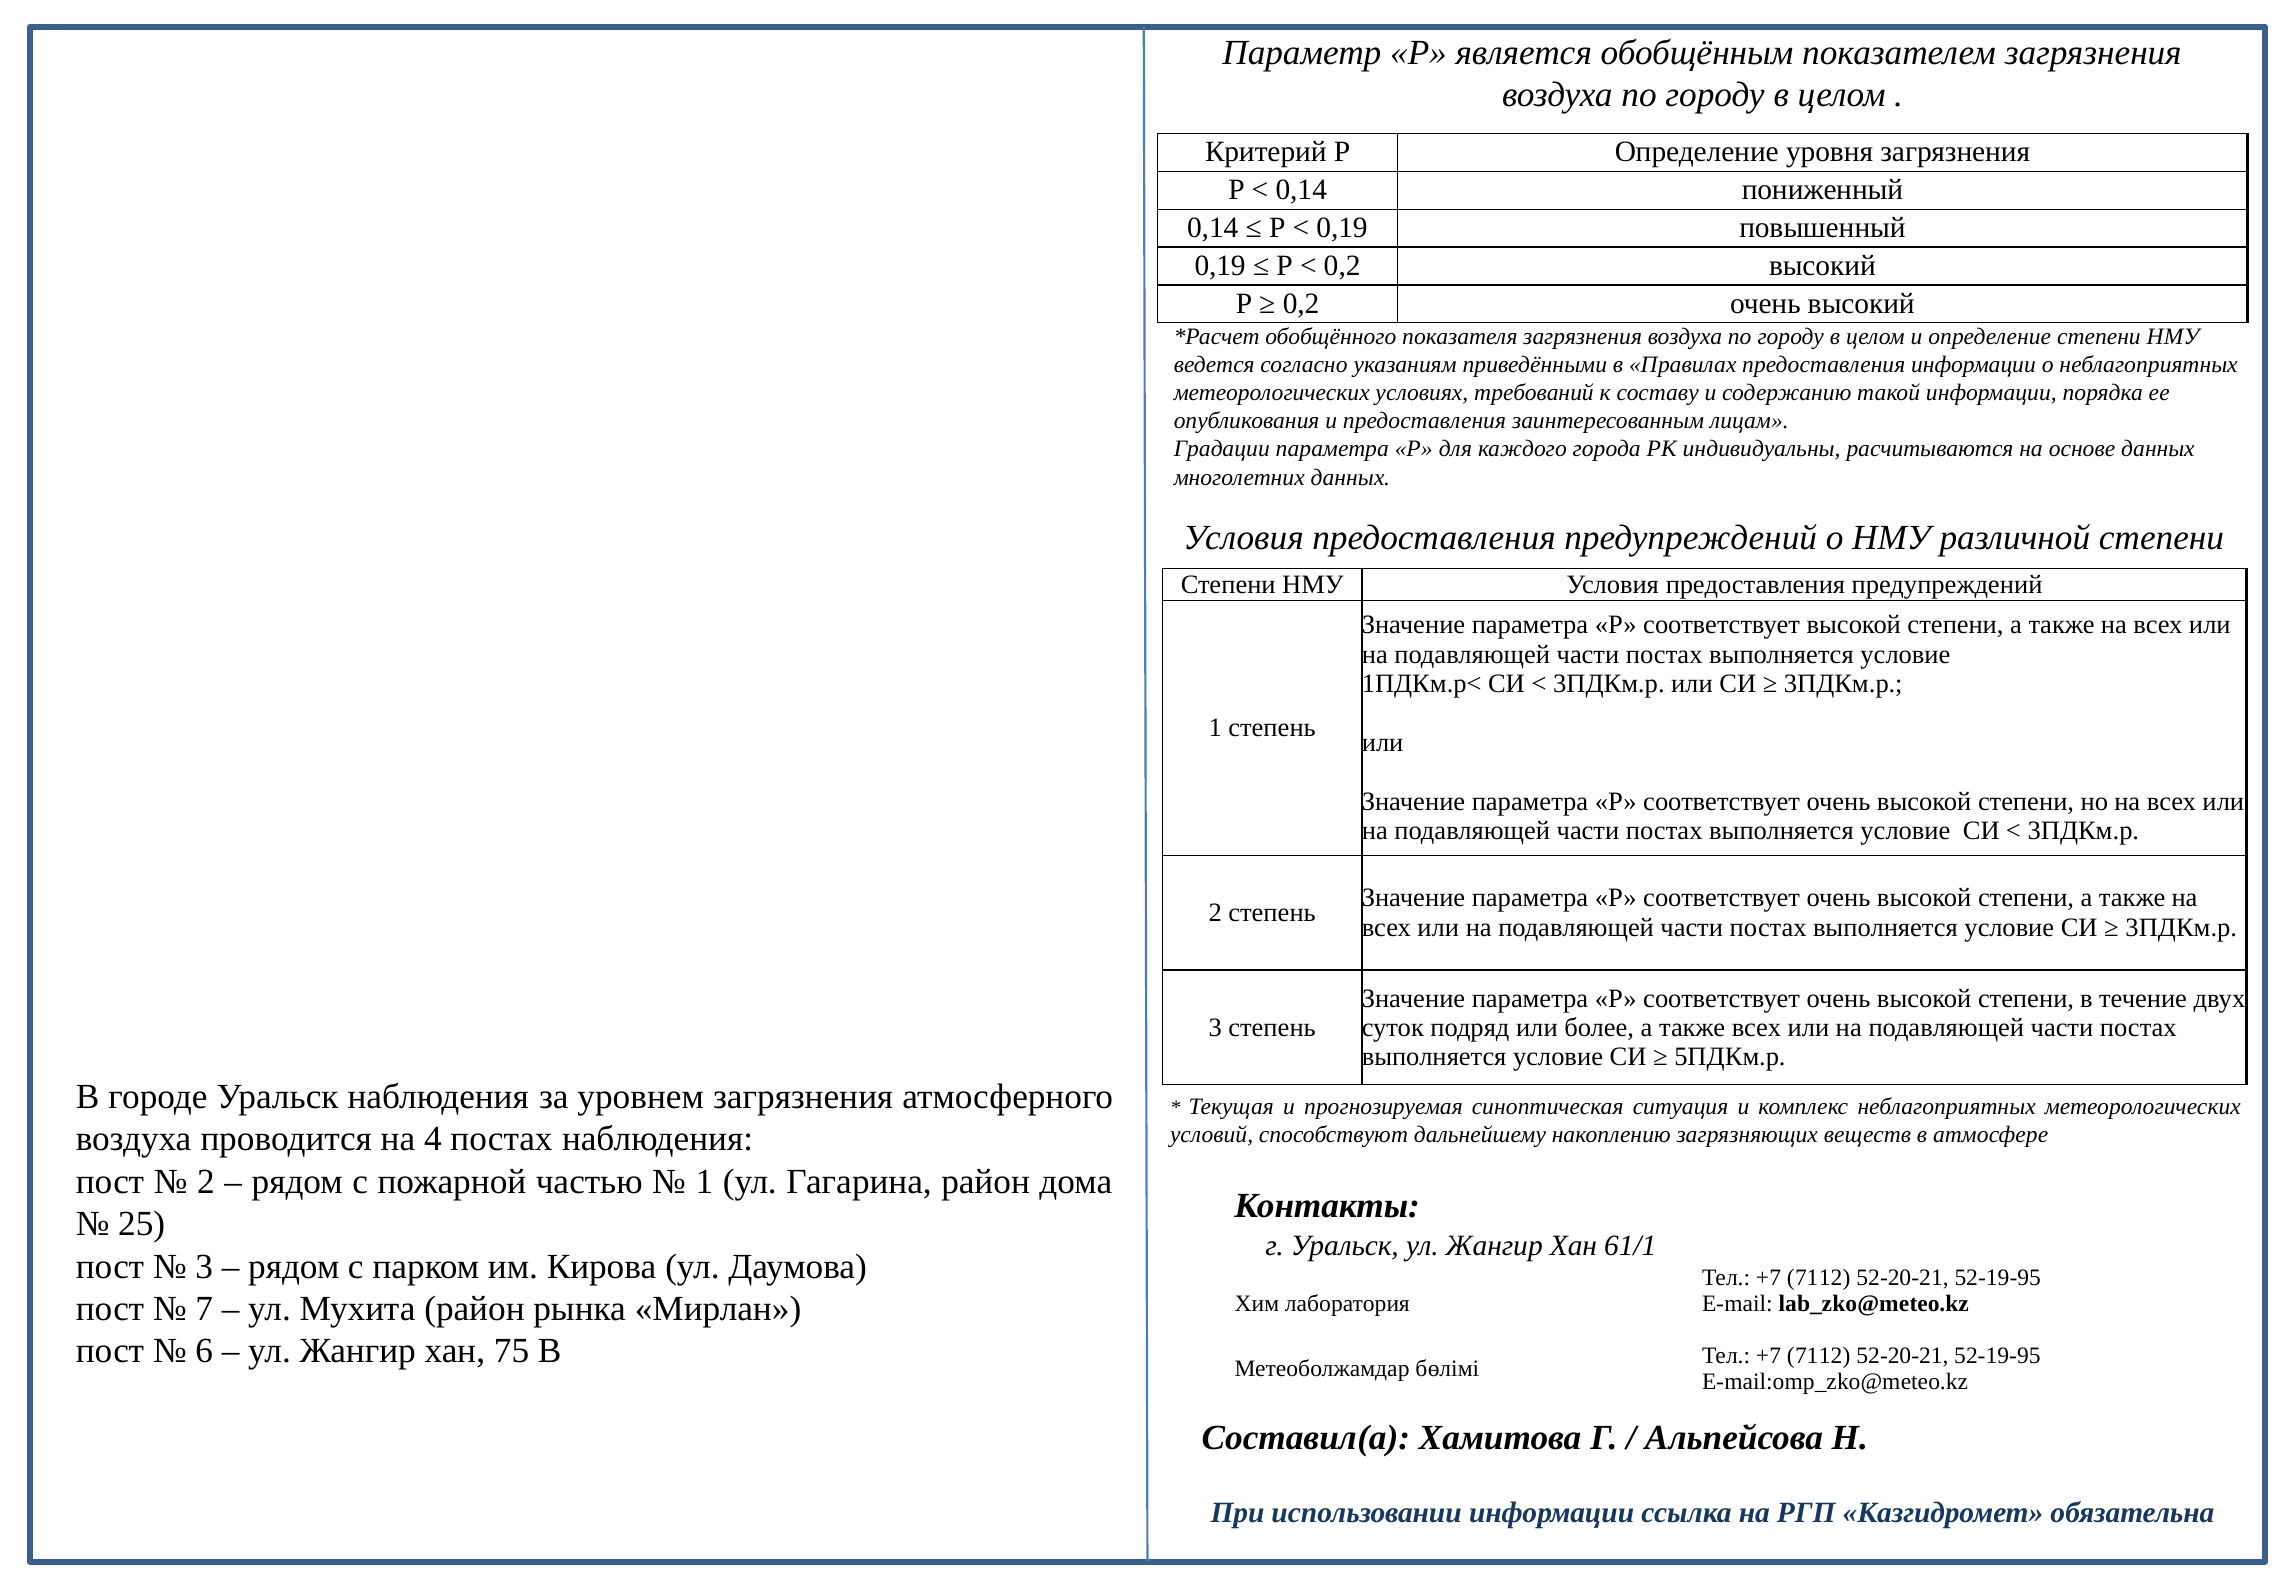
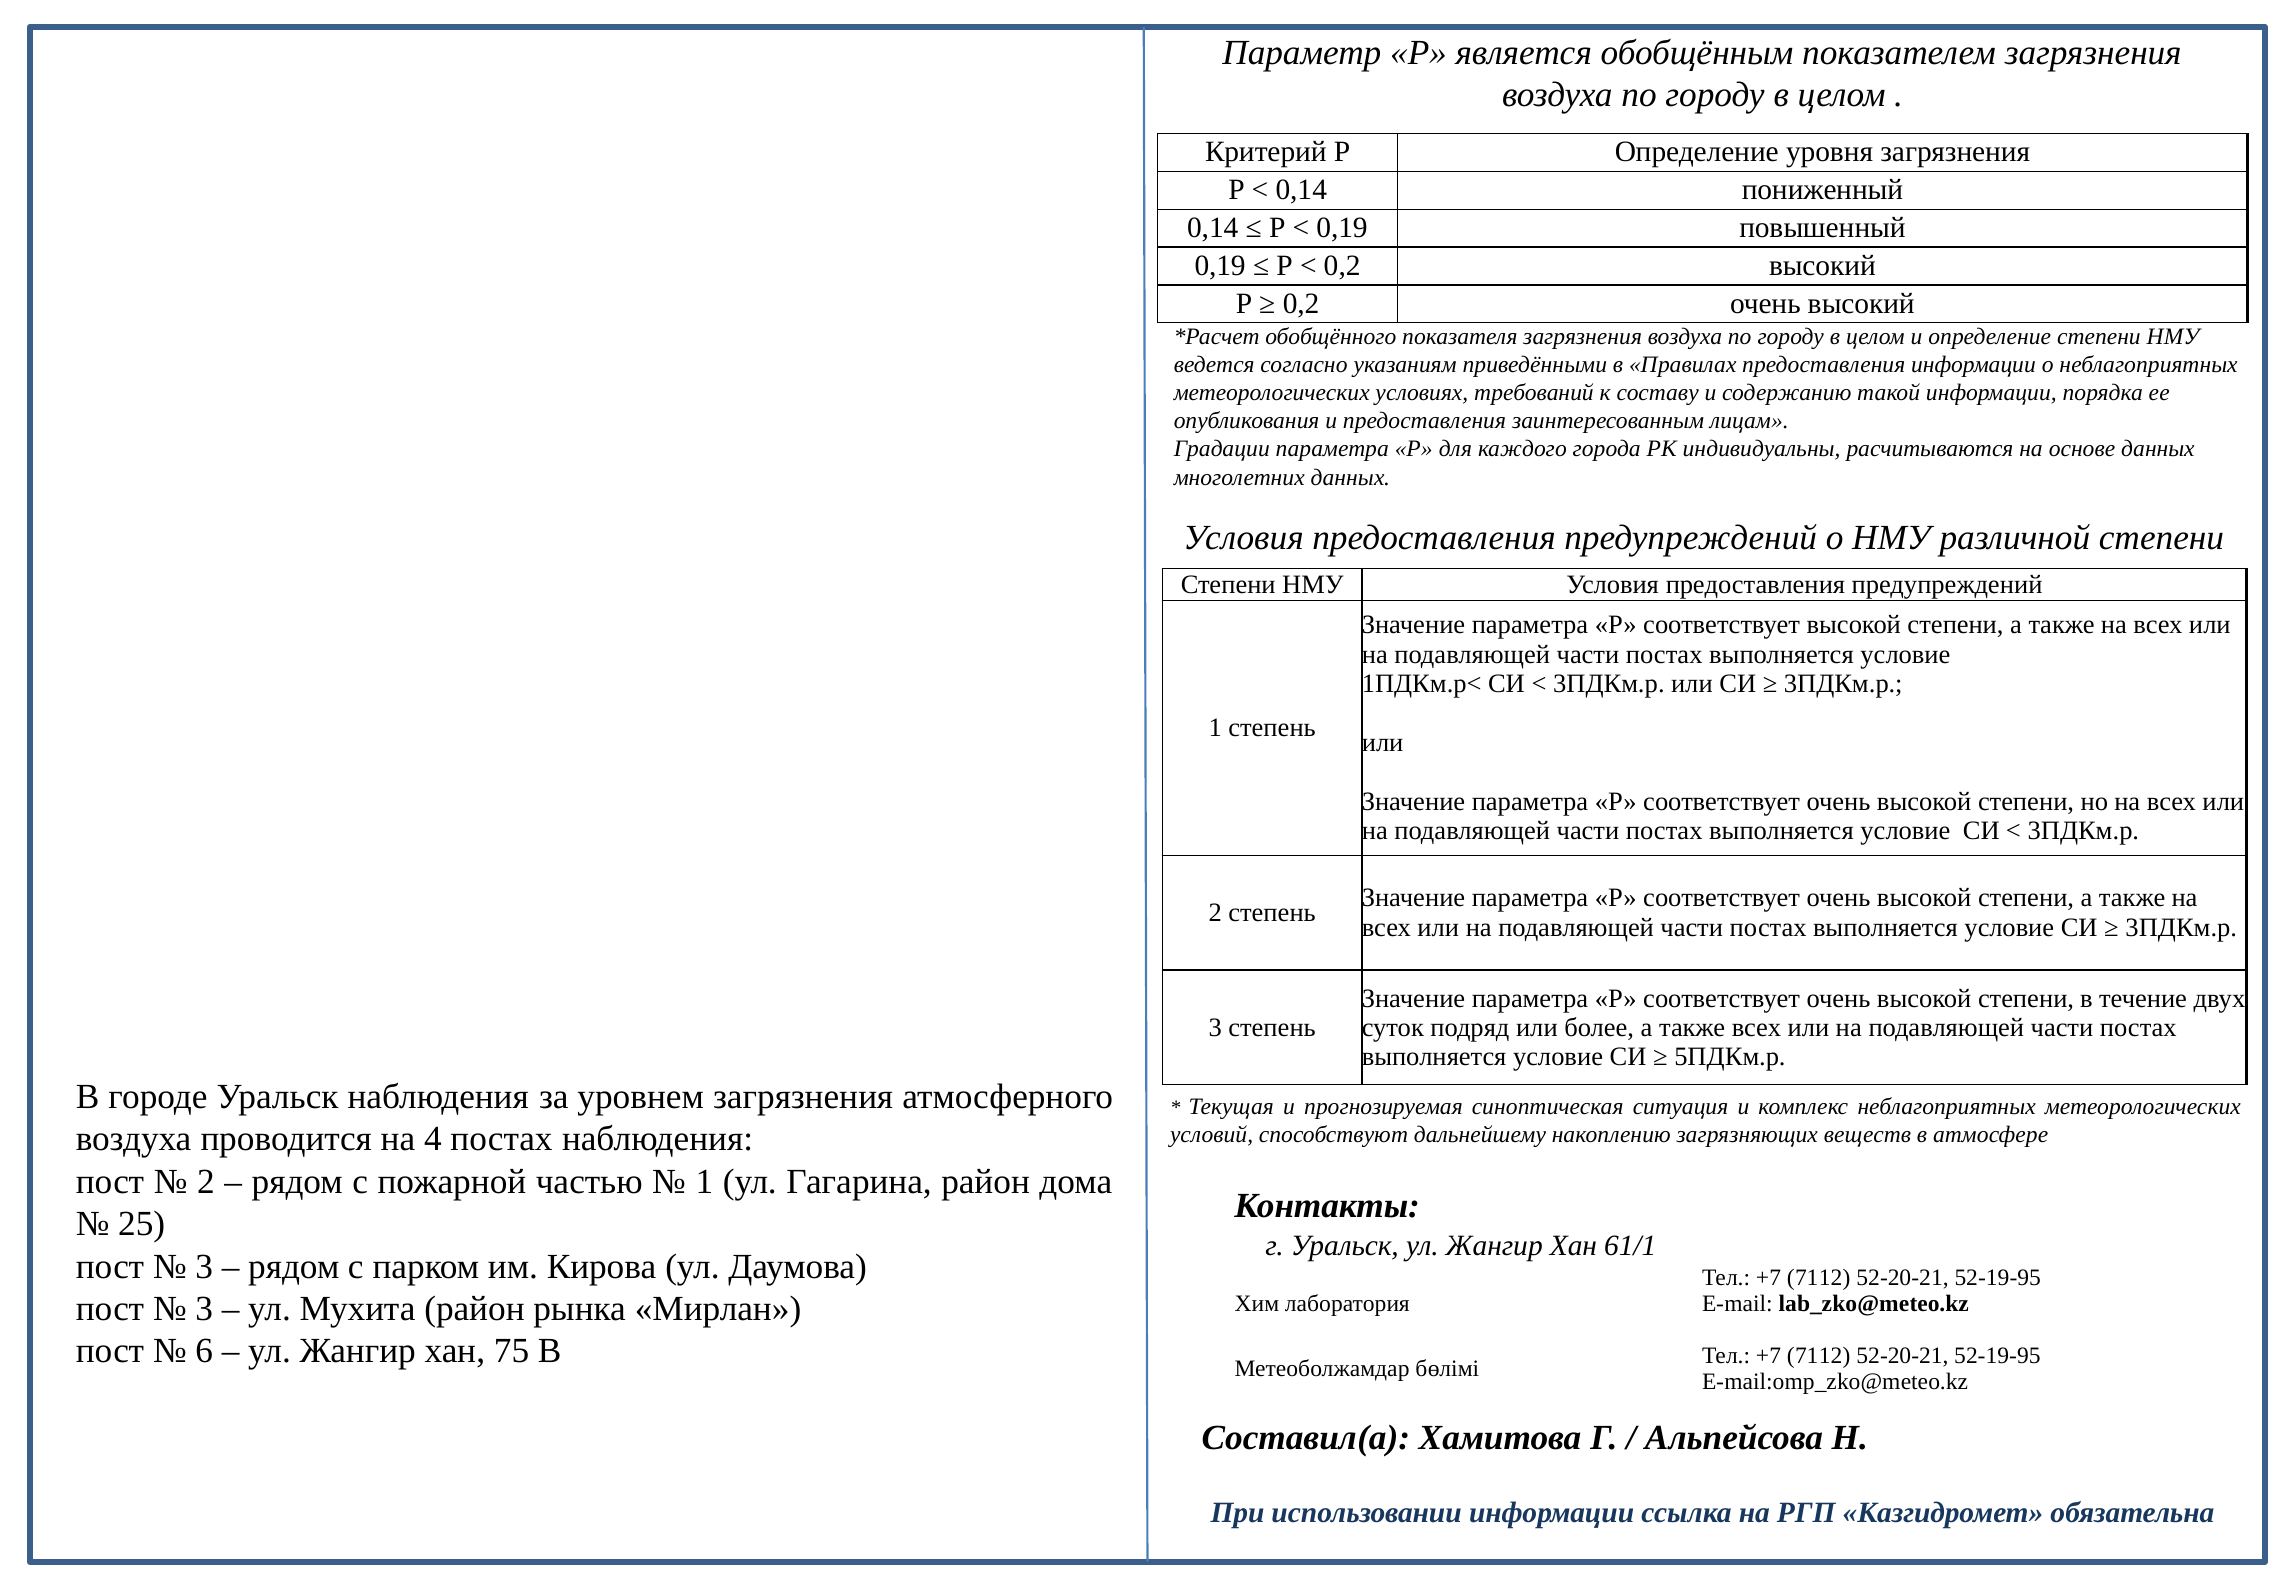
7: 7 -> 3 (204, 1309)
